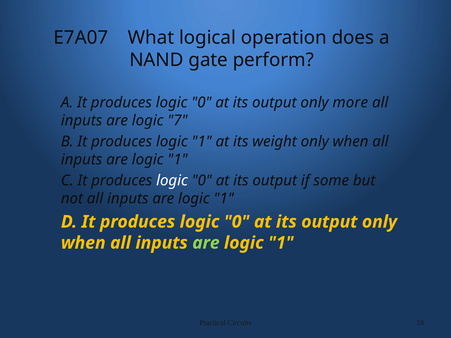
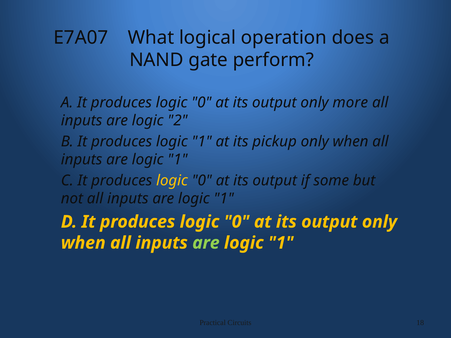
7: 7 -> 2 (178, 121)
weight: weight -> pickup (275, 142)
logic colour: white -> yellow (172, 181)
